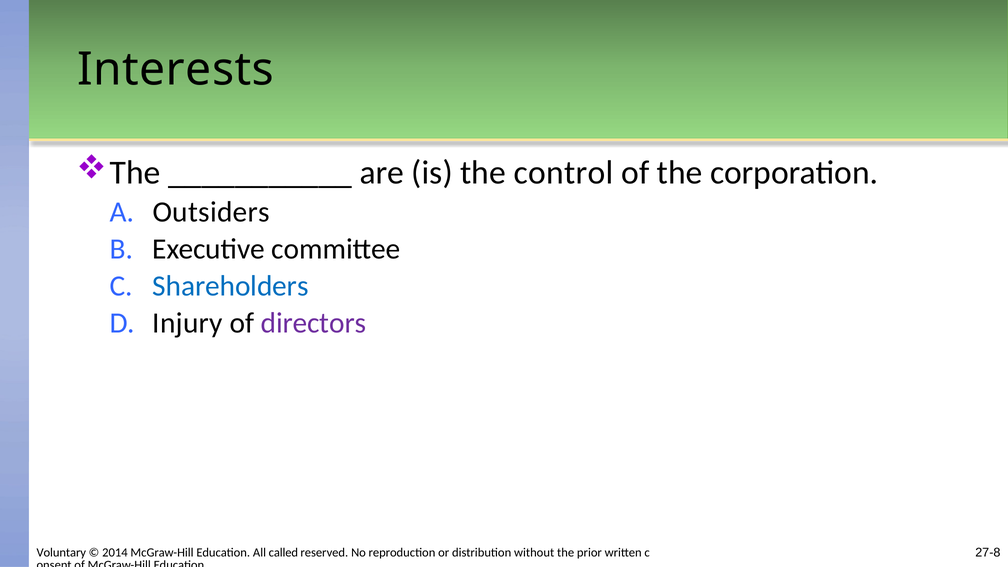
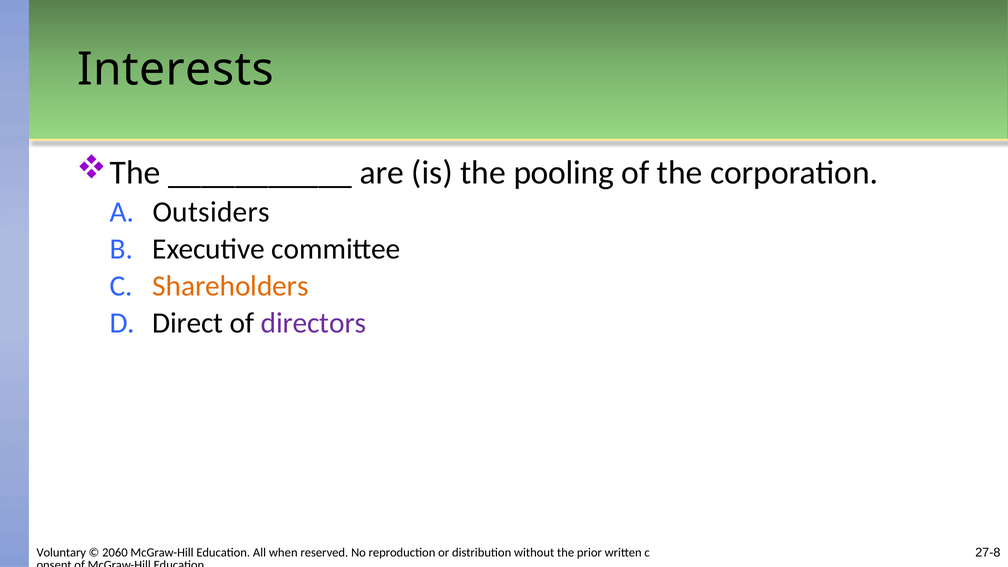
control: control -> pooling (564, 173)
Shareholders colour: blue -> orange (230, 286)
Injury: Injury -> Direct (188, 323)
2014: 2014 -> 2060 (115, 553)
called: called -> when (283, 553)
